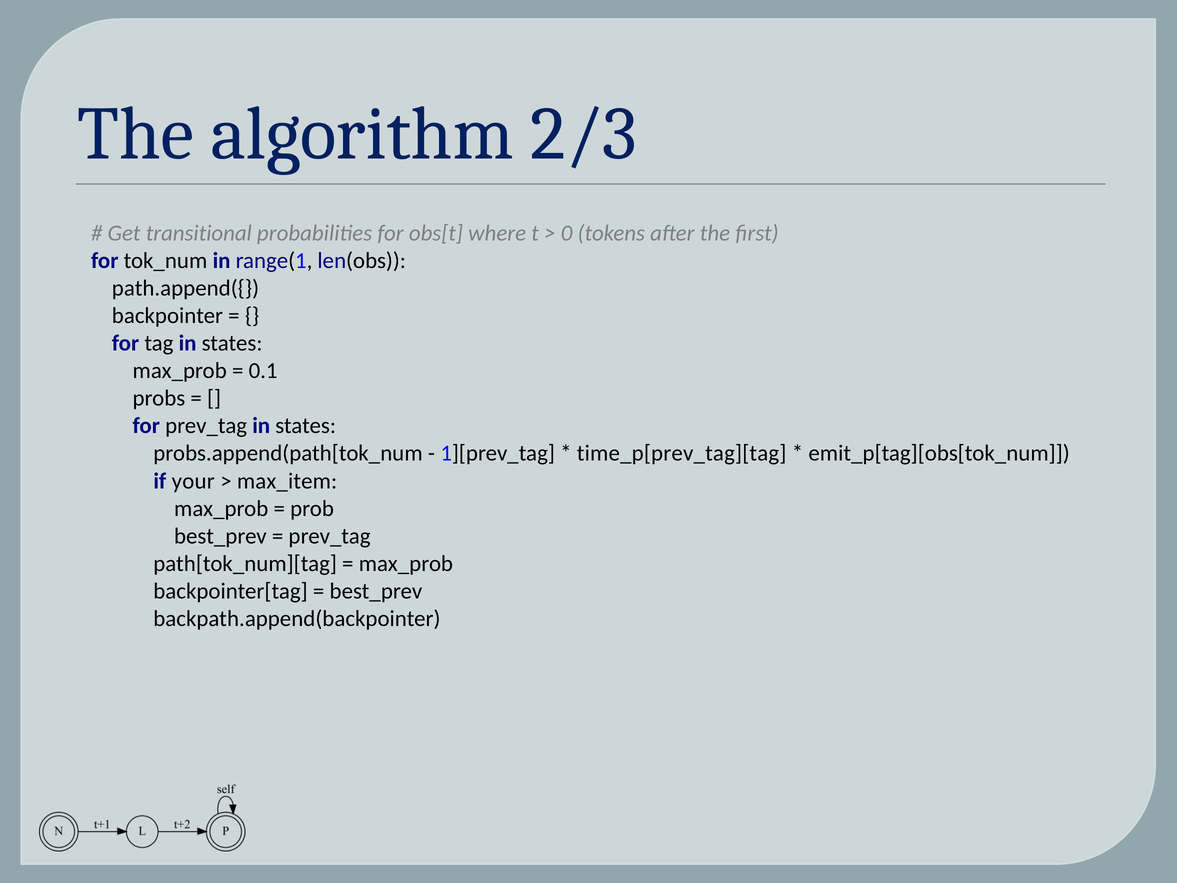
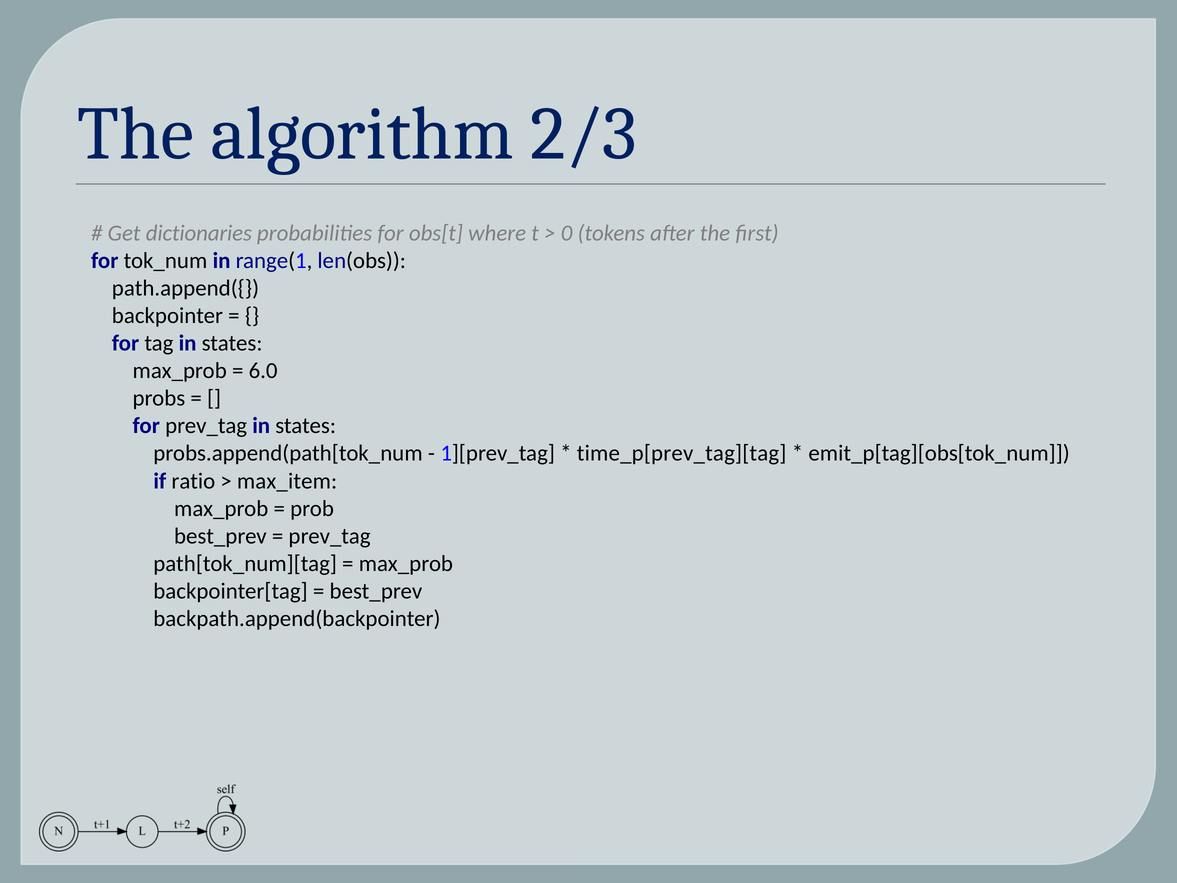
transitional: transitional -> dictionaries (199, 233)
0.1: 0.1 -> 6.0 (263, 371)
your: your -> ratio (193, 481)
